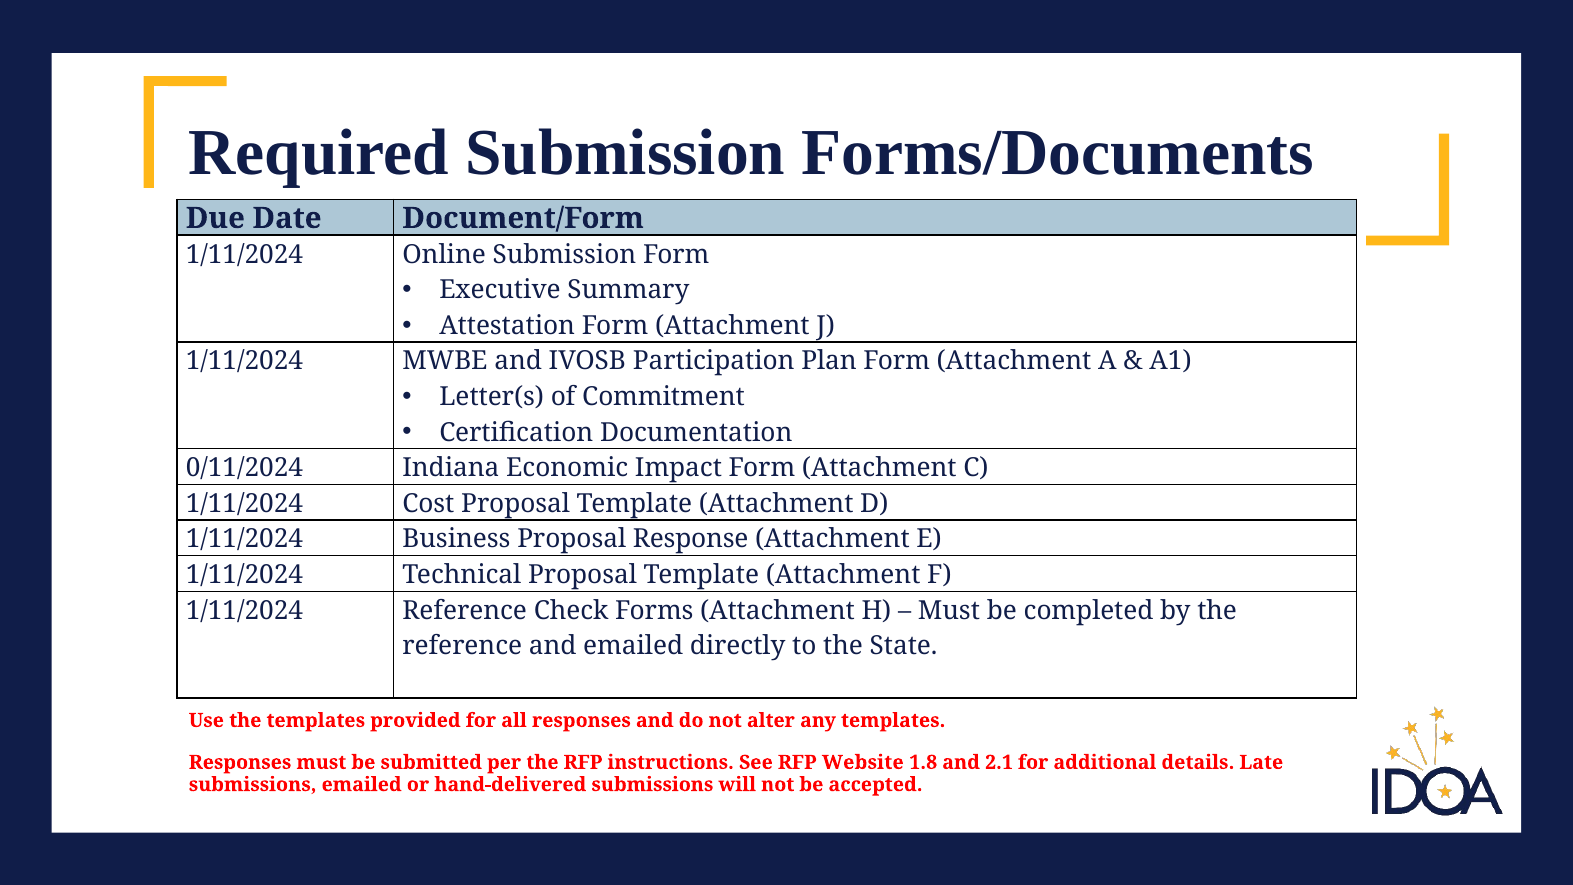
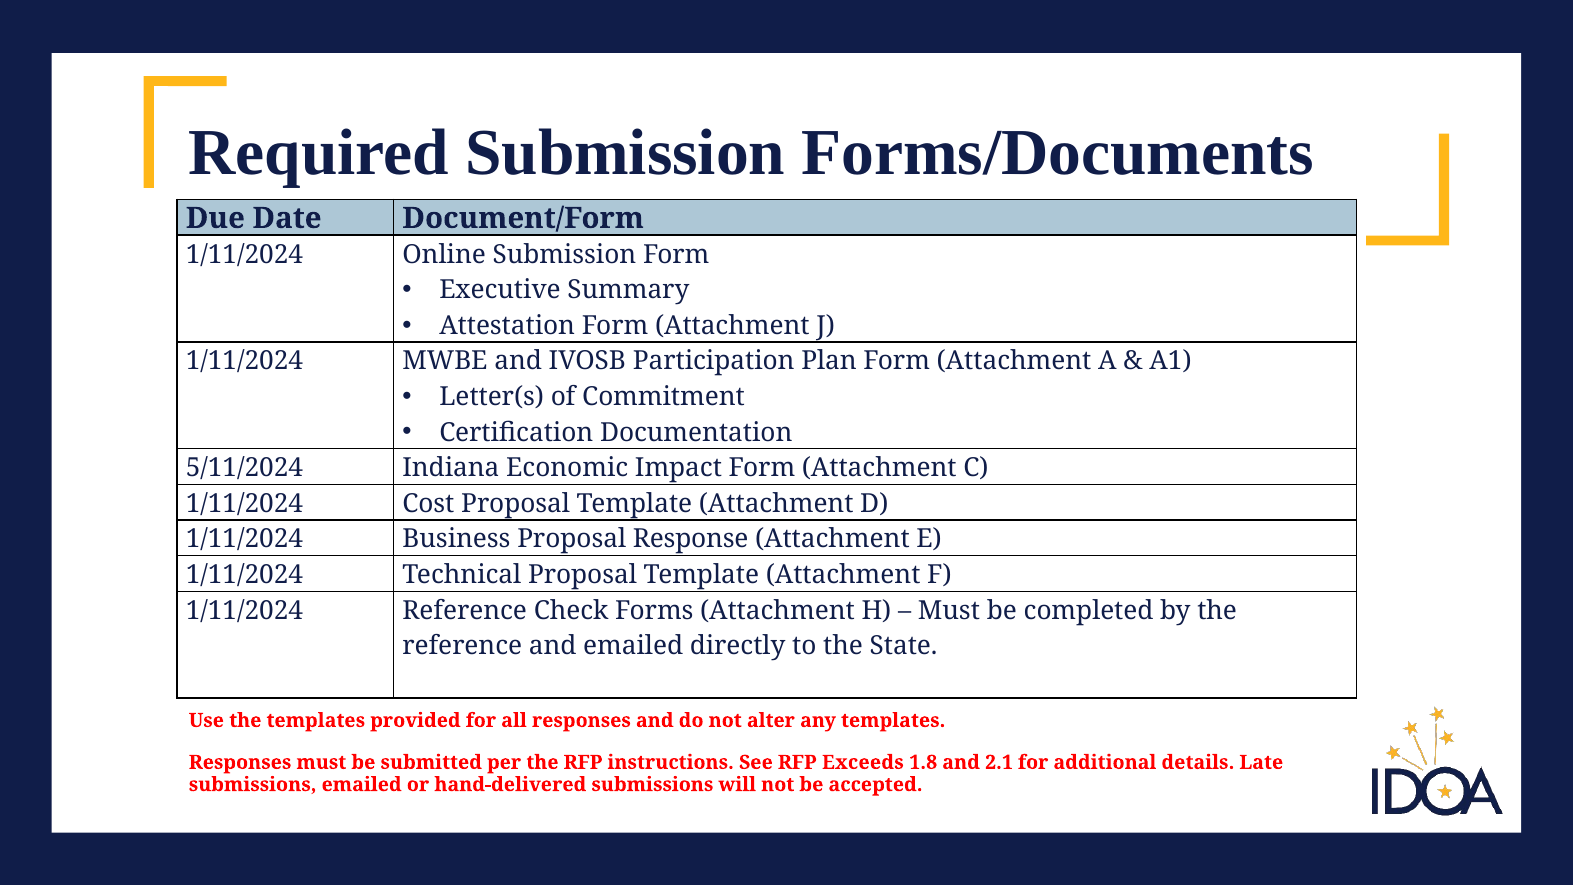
0/11/2024: 0/11/2024 -> 5/11/2024 (244, 468)
Website: Website -> Exceeds (863, 762)
